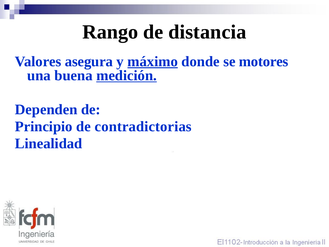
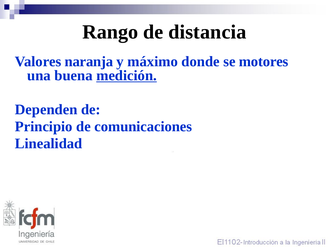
asegura: asegura -> naranja (89, 61)
máximo underline: present -> none (153, 61)
contradictorias: contradictorias -> comunicaciones (143, 126)
